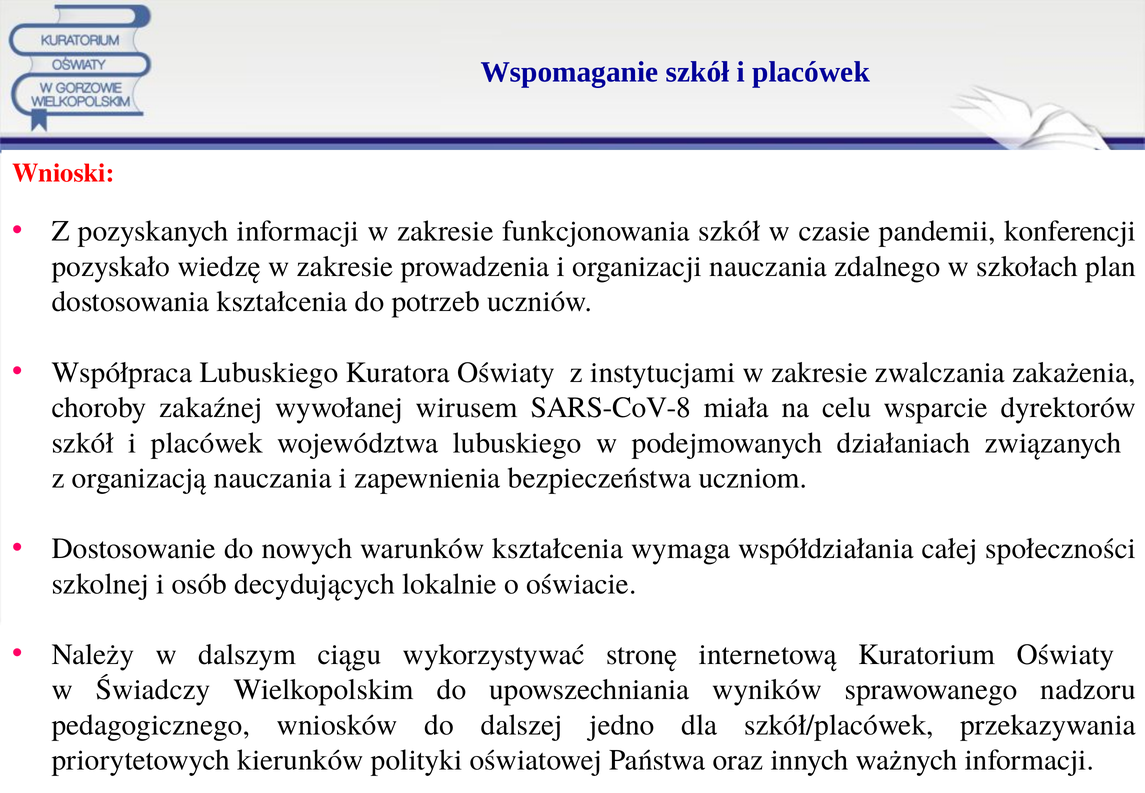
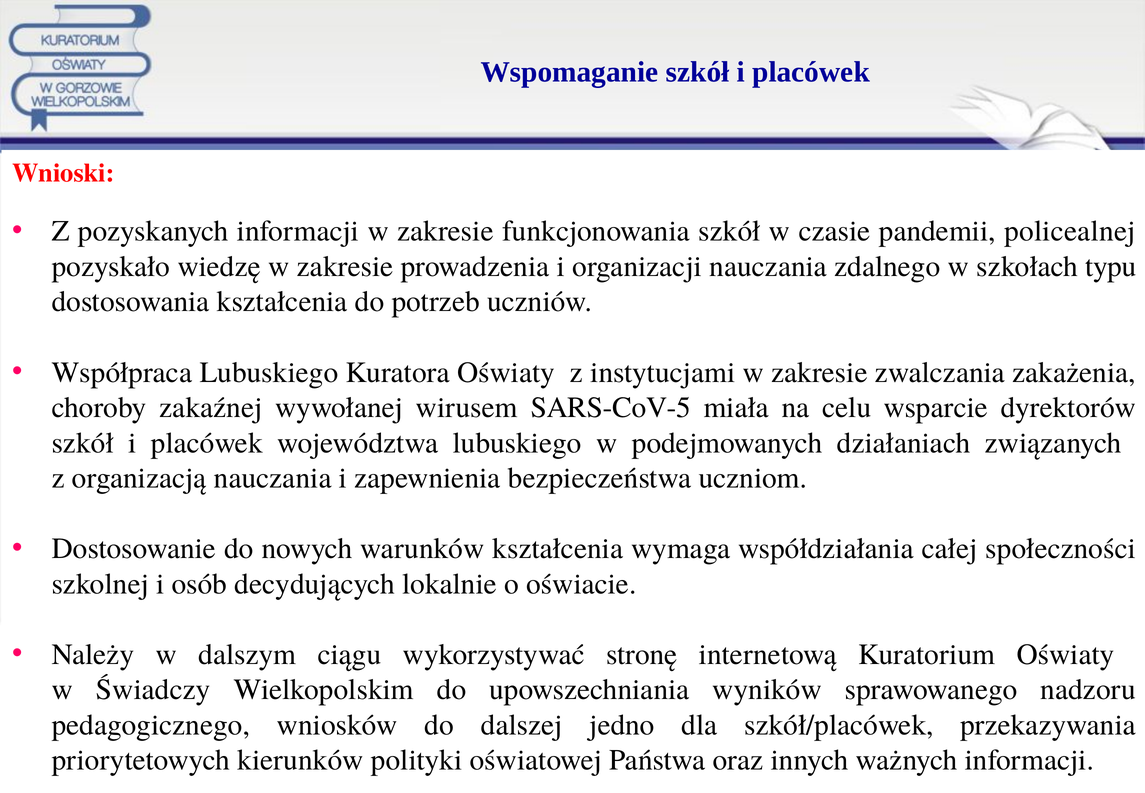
konferencji: konferencji -> policealnej (1070, 231)
plan: plan -> typu (1111, 266)
SARS-CoV-8: SARS-CoV-8 -> SARS-CoV-5 (611, 407)
